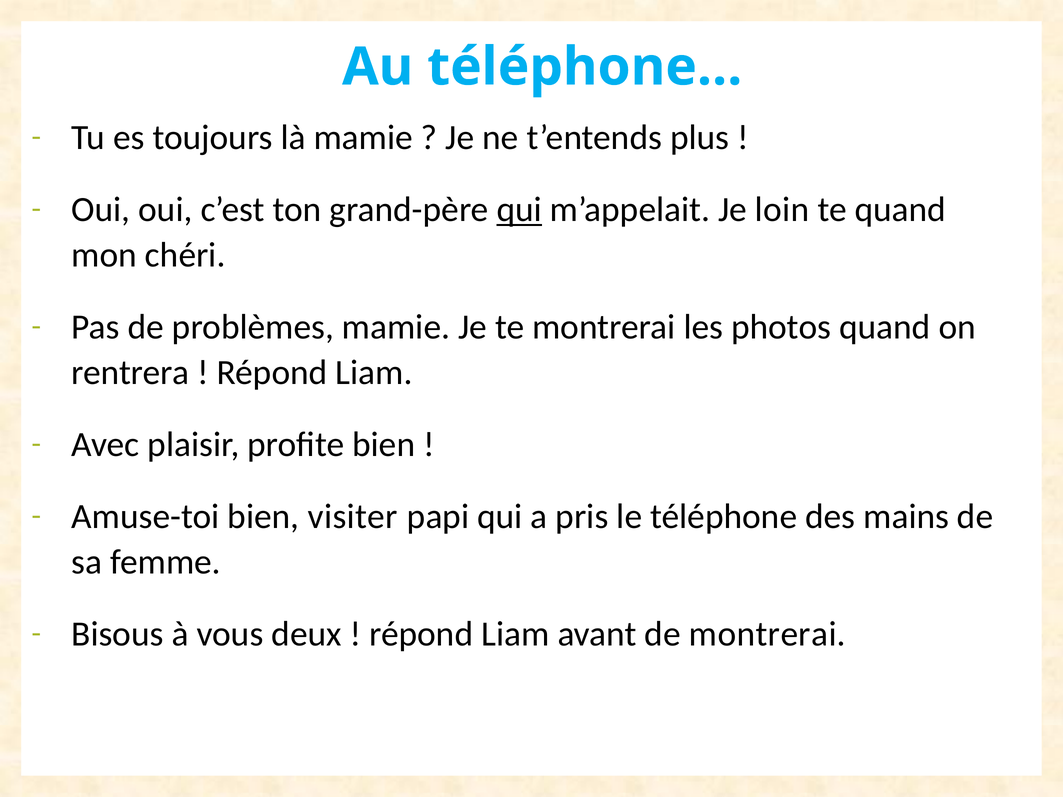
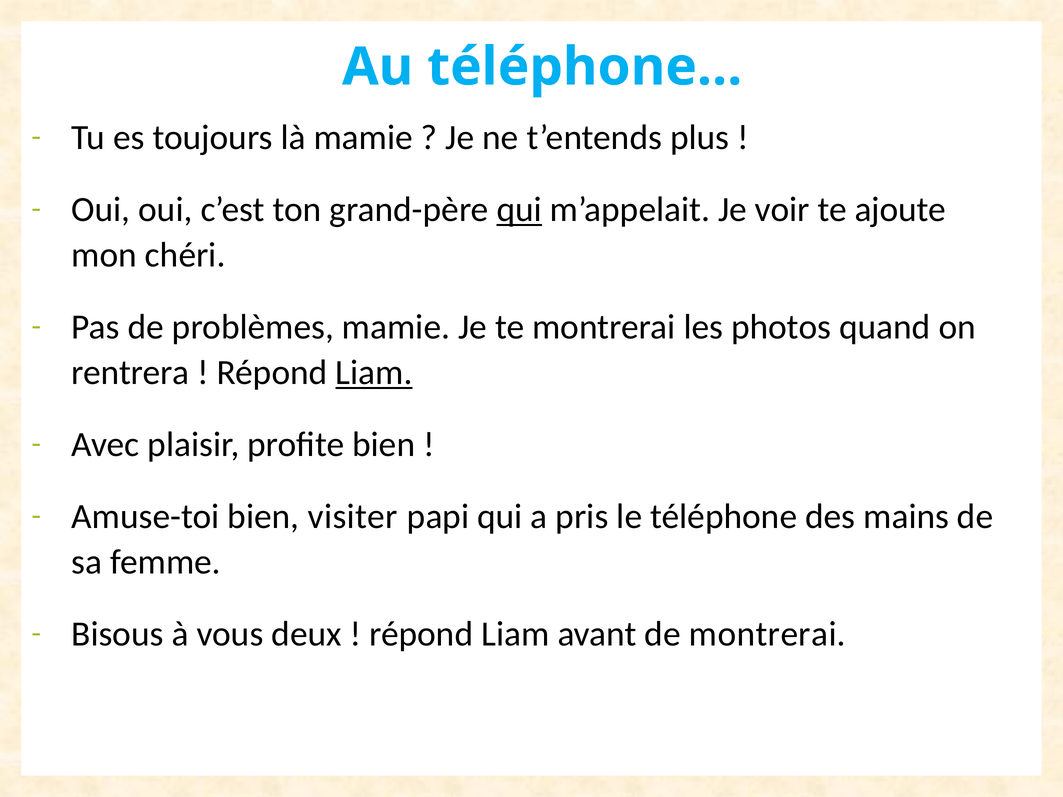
loin: loin -> voir (782, 210)
te quand: quand -> ajoute (900, 210)
Liam underline: none -> present (374, 373)
